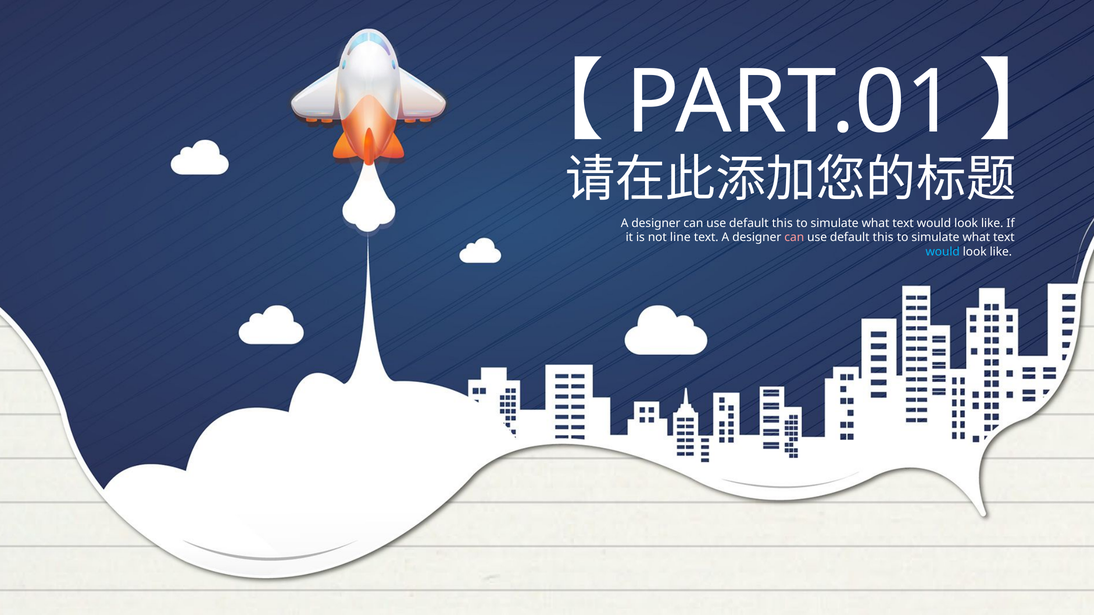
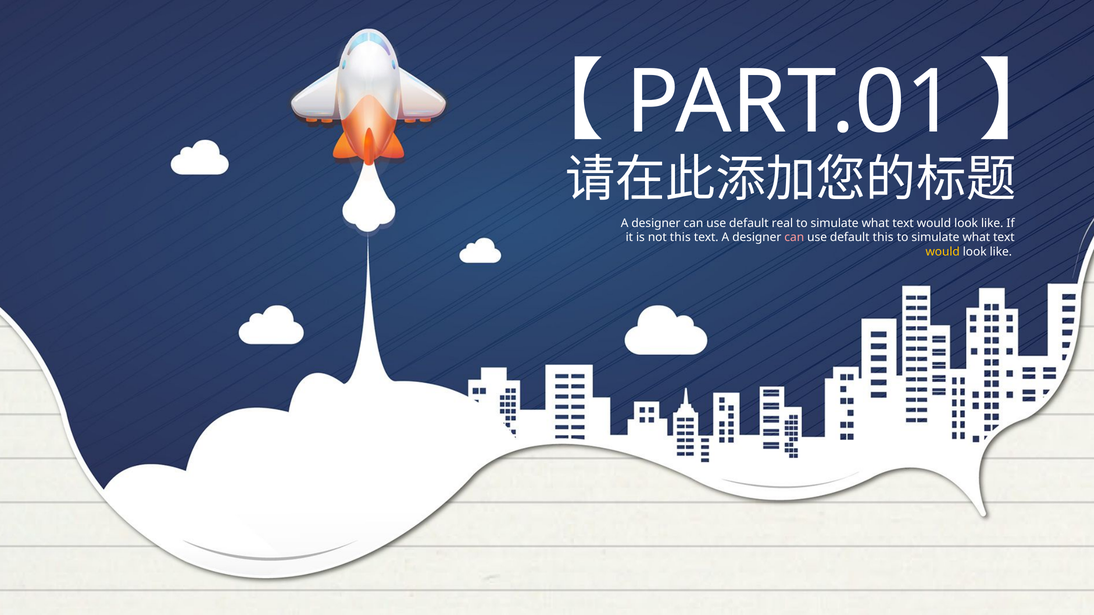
this: this -> real (782, 223)
not line: line -> this (680, 238)
would colour: light blue -> yellow (943, 252)
